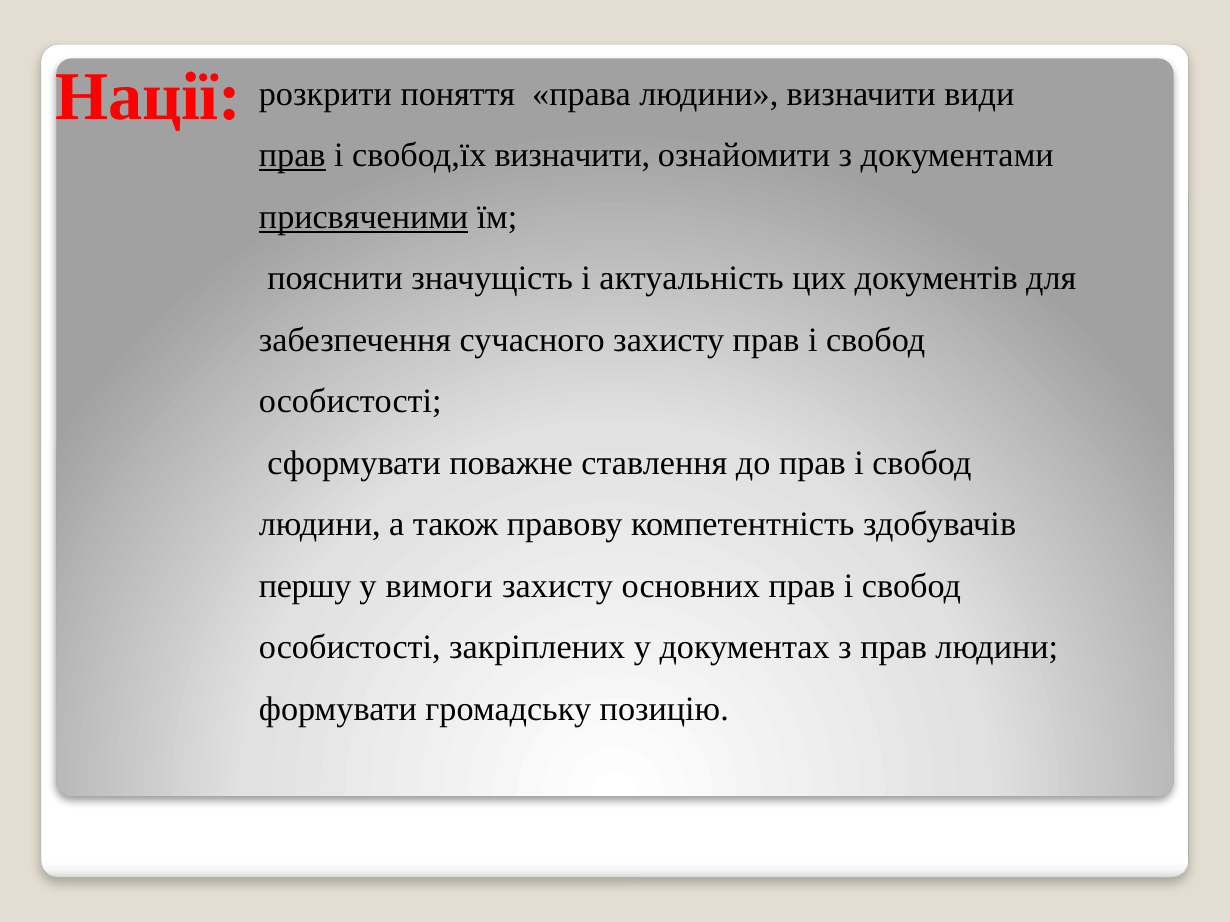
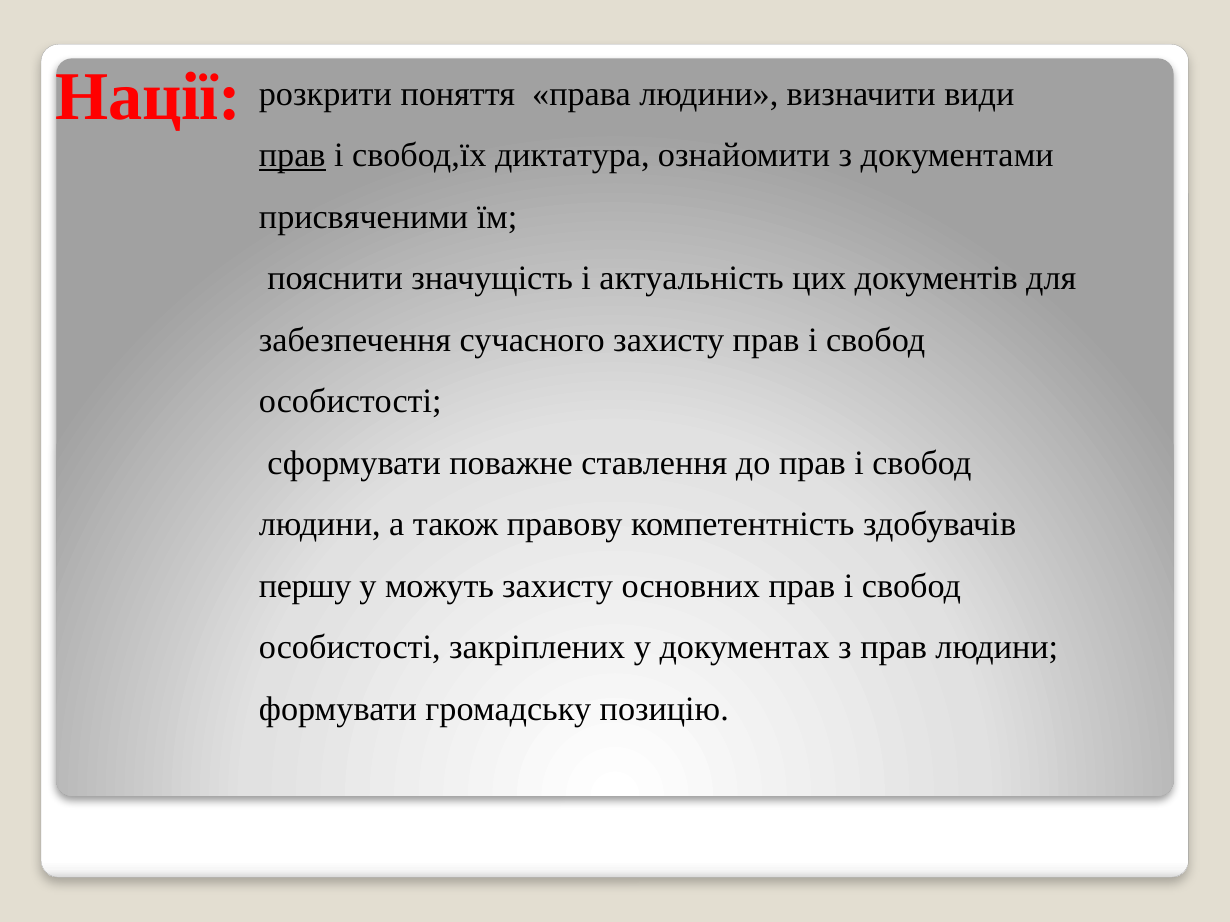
свобод,їх визначити: визначити -> диктатура (572, 156)
присвяченими underline: present -> none (364, 217)
вимоги: вимоги -> можуть (439, 586)
